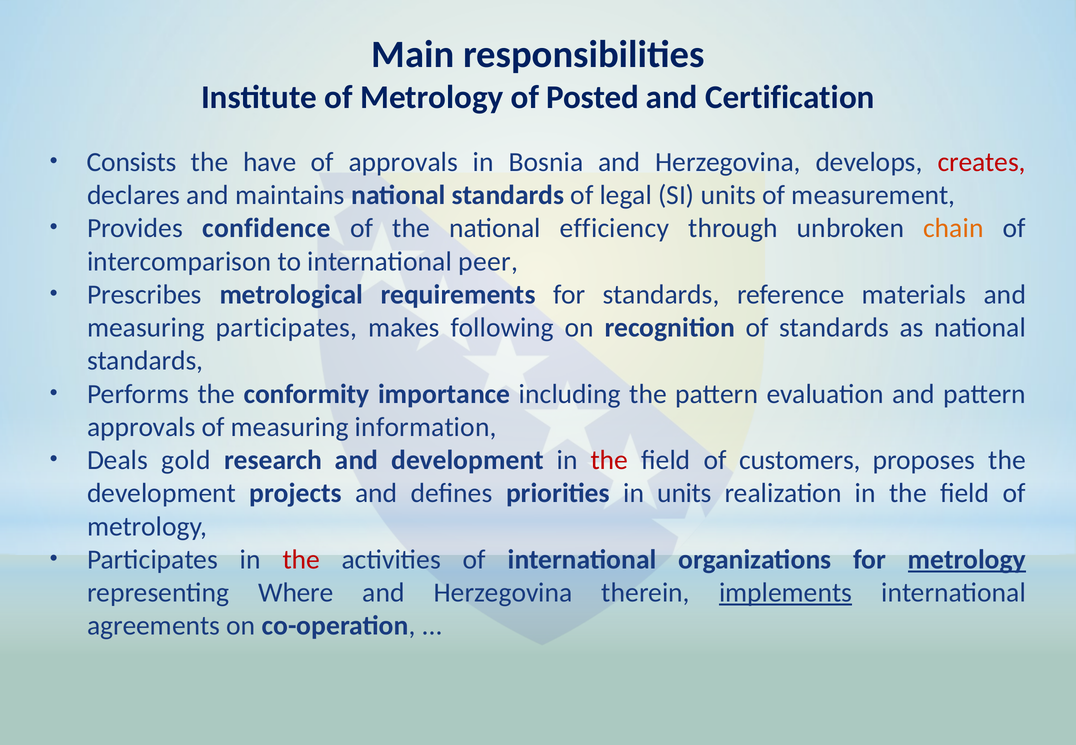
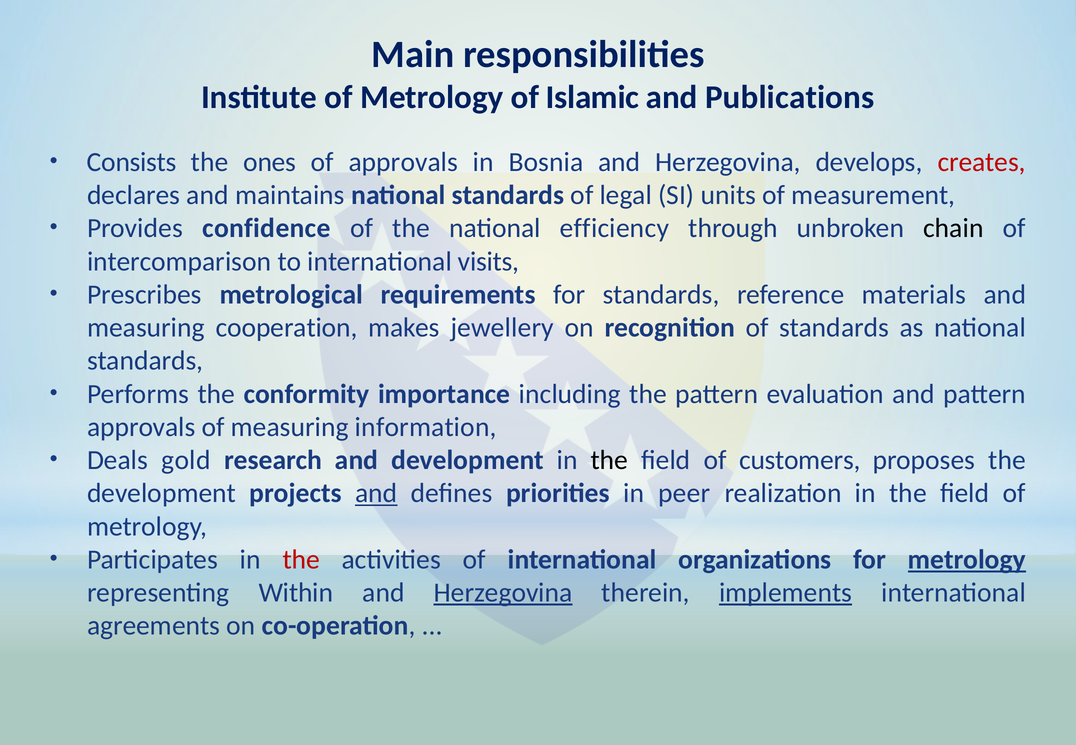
Posted: Posted -> Islamic (593, 97)
Certification: Certification -> Publications (790, 97)
have: have -> ones (270, 162)
chain colour: orange -> black (953, 228)
peer: peer -> visits (488, 261)
measuring participates: participates -> cooperation (287, 328)
following: following -> jewellery (502, 328)
the colour: red -> black (609, 460)
and underline: none -> present (376, 493)
in units: units -> peer (684, 493)
Where: Where -> Within (296, 593)
Herzegovina underline: none -> present (503, 593)
